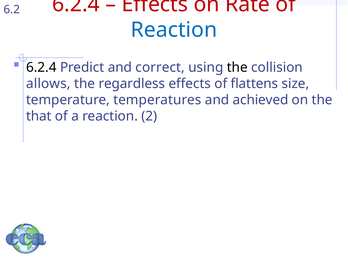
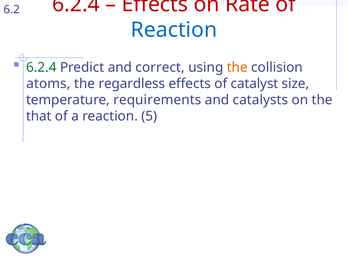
6.2.4 colour: black -> green (41, 67)
the colour: black -> orange (237, 67)
allows: allows -> atoms (48, 84)
flattens: flattens -> catalyst (254, 84)
temperatures: temperatures -> requirements (157, 100)
achieved: achieved -> catalysts (260, 100)
2: 2 -> 5 (149, 116)
